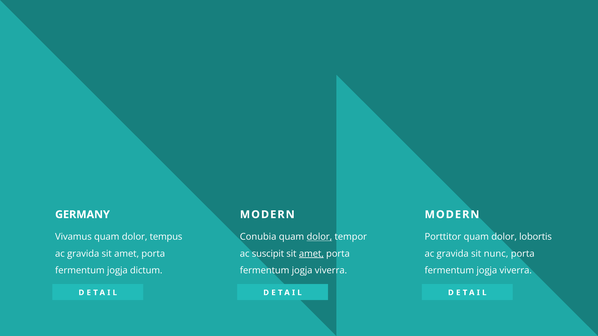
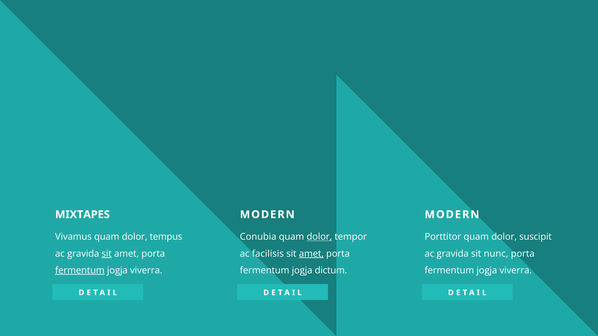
GERMANY: GERMANY -> MIXTAPES (82, 215)
lobortis: lobortis -> suscipit (536, 237)
sit underline: none -> present (107, 254)
suscipit: suscipit -> facilisis (268, 254)
fermentum underline: none -> present (80, 271)
dictum: dictum -> viverra (146, 271)
viverra: viverra -> dictum (331, 271)
